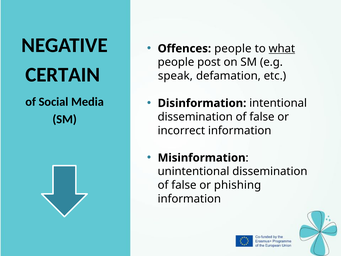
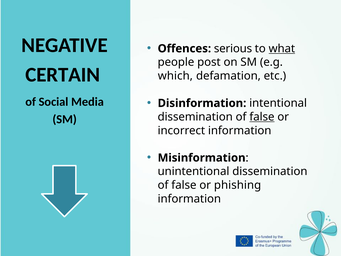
Offences people: people -> serious (233, 49)
speak: speak -> which (175, 76)
false underline: none -> present (262, 117)
